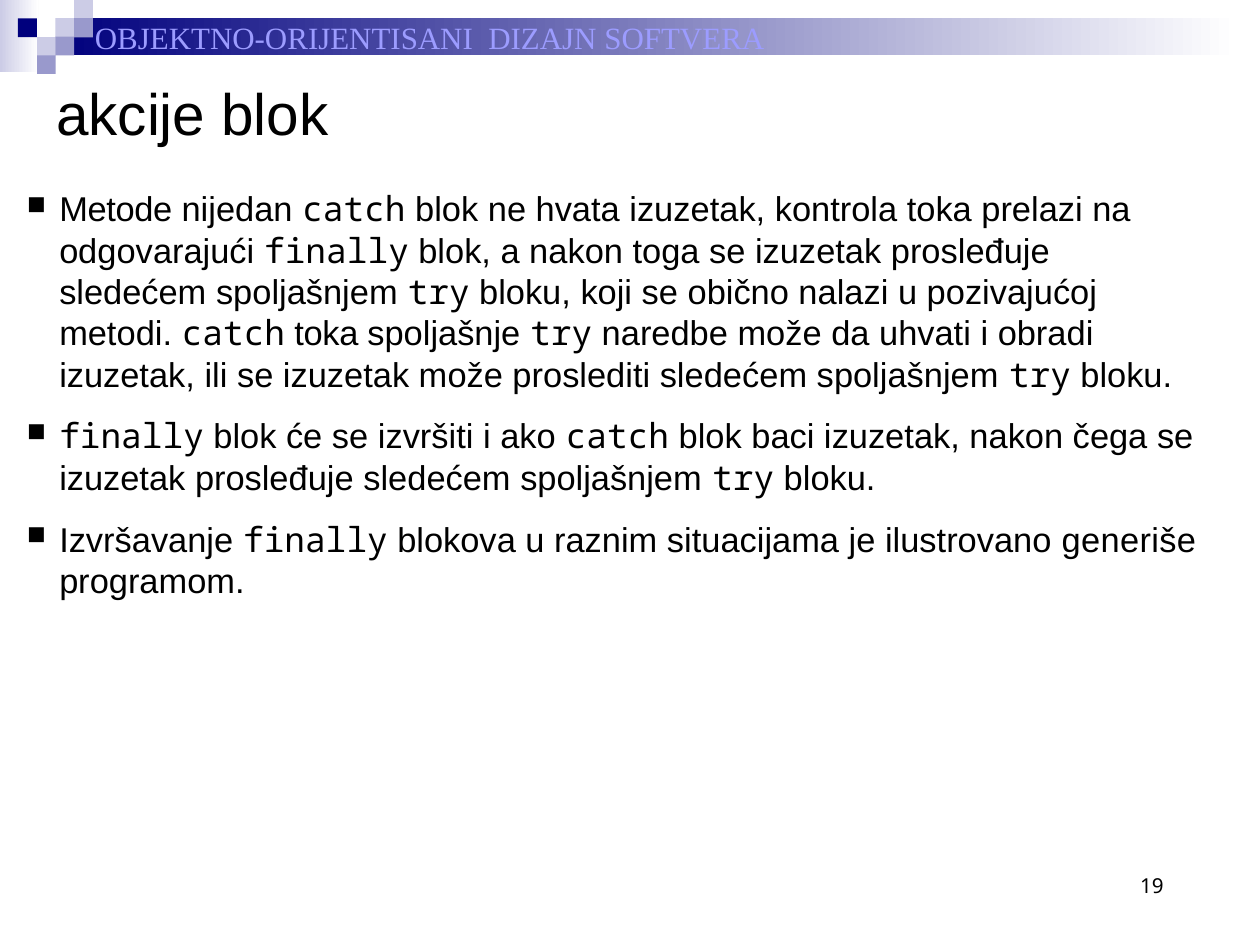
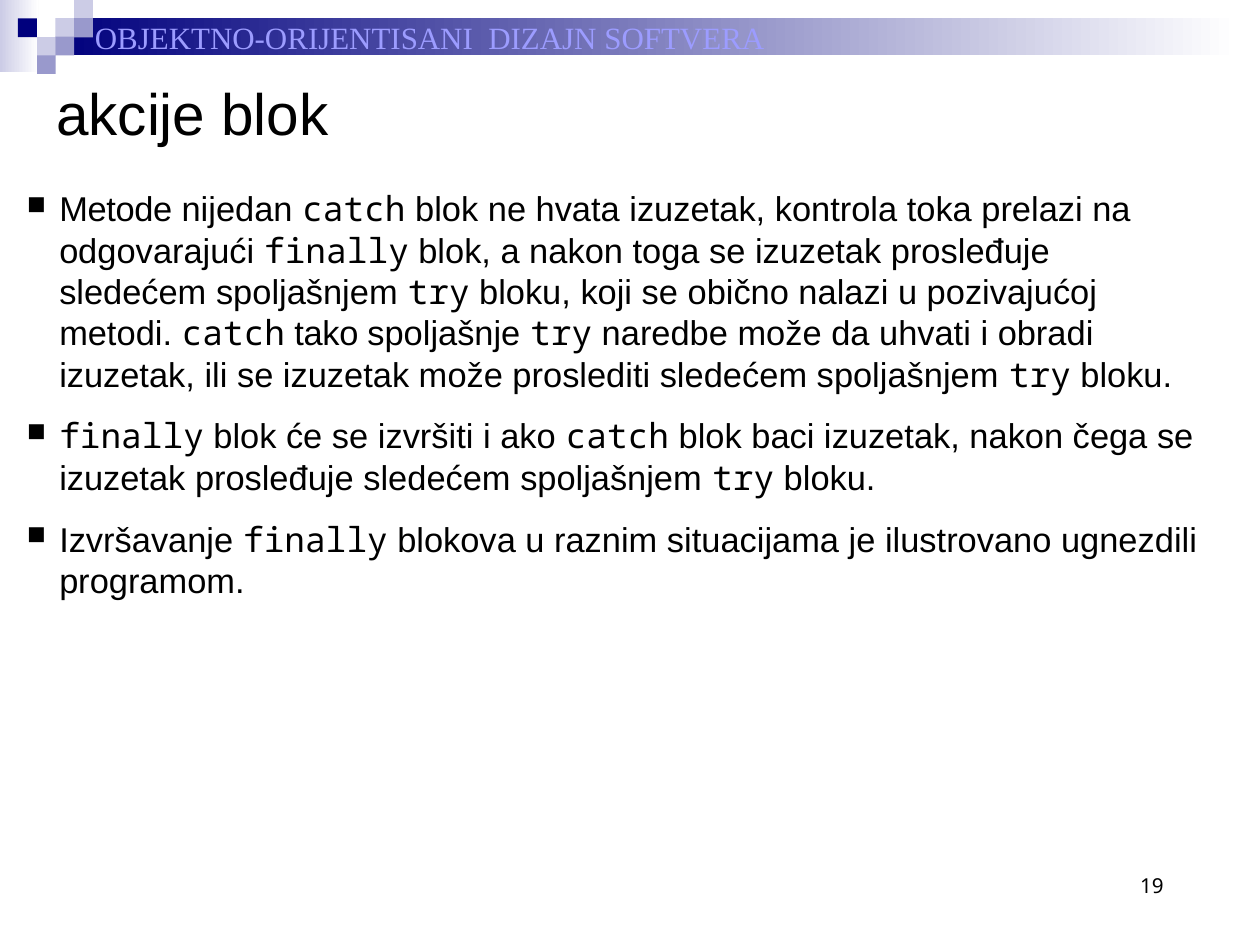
catch toka: toka -> tako (326, 335)
generiše: generiše -> ugnezdili (1129, 541)
